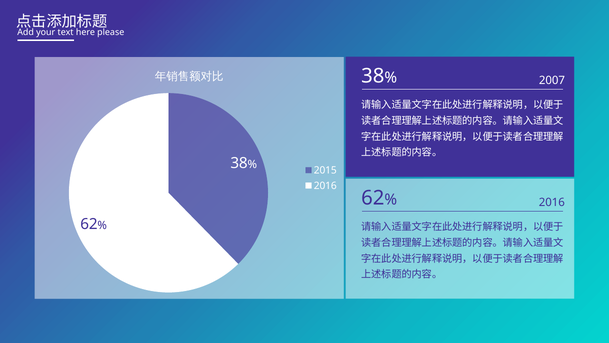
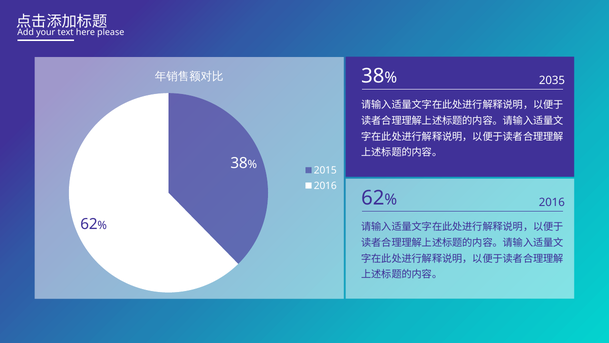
2007: 2007 -> 2035 (552, 81)
